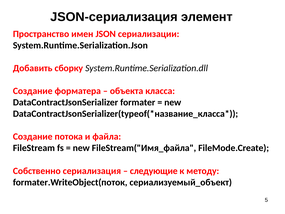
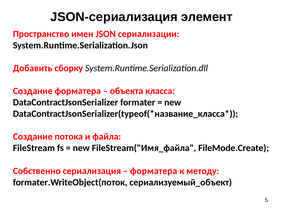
следующие: следующие -> форматера (154, 171)
